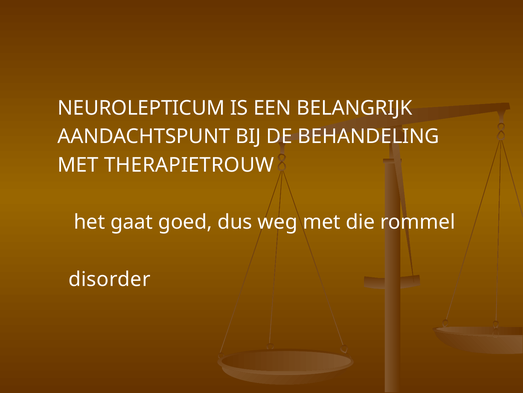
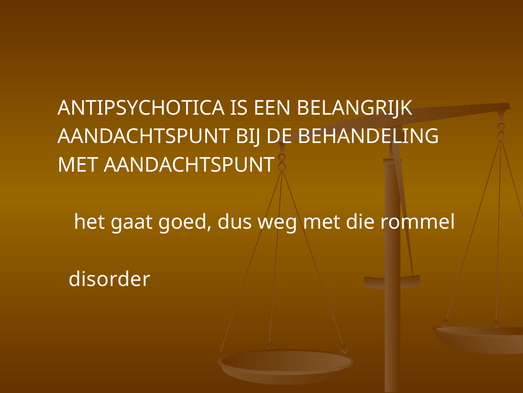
NEUROLEPTICUM: NEUROLEPTICUM -> ANTIPSYCHOTICA (141, 108)
MET THERAPIETROUW: THERAPIETROUW -> AANDACHTSPUNT (189, 165)
